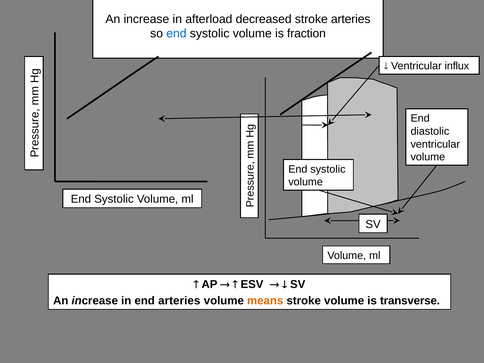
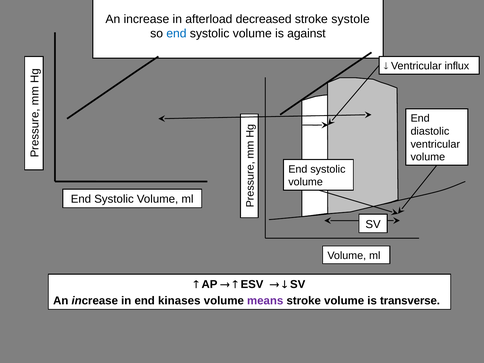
stroke arteries: arteries -> systole (351, 19)
fraction: fraction -> against (306, 34)
end arteries: arteries -> kinases (179, 301)
means colour: orange -> purple (265, 301)
